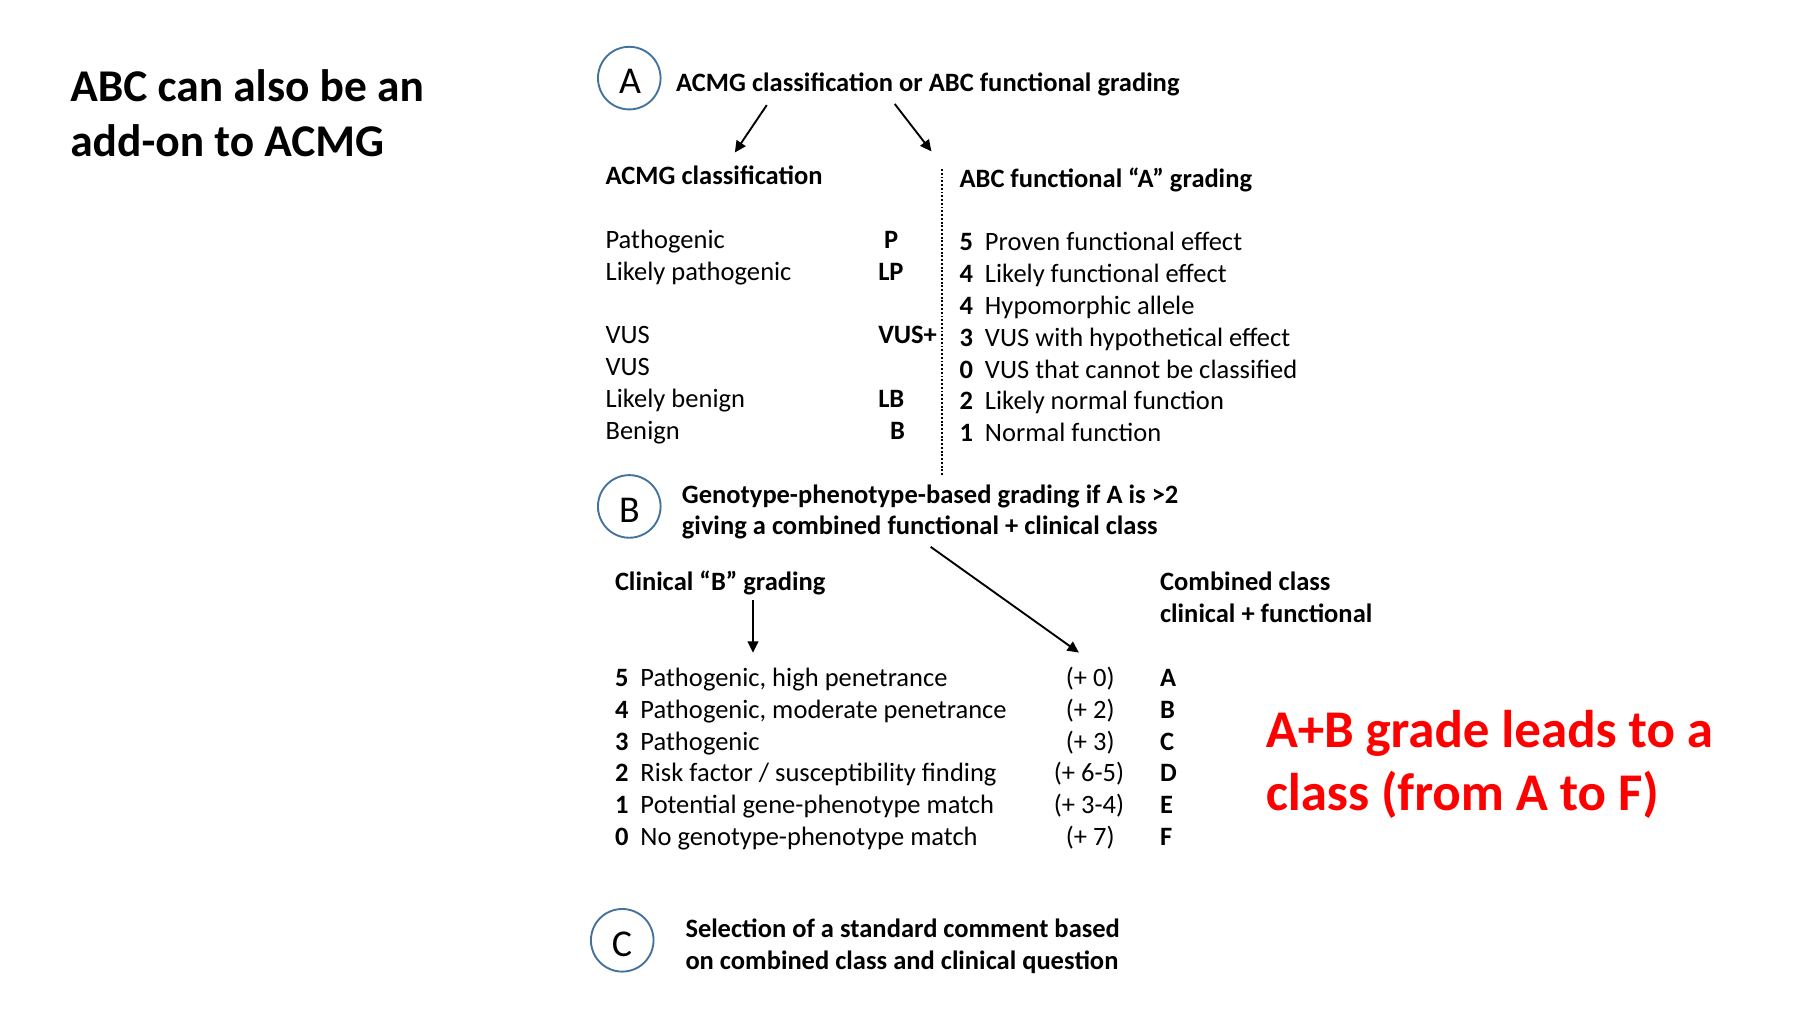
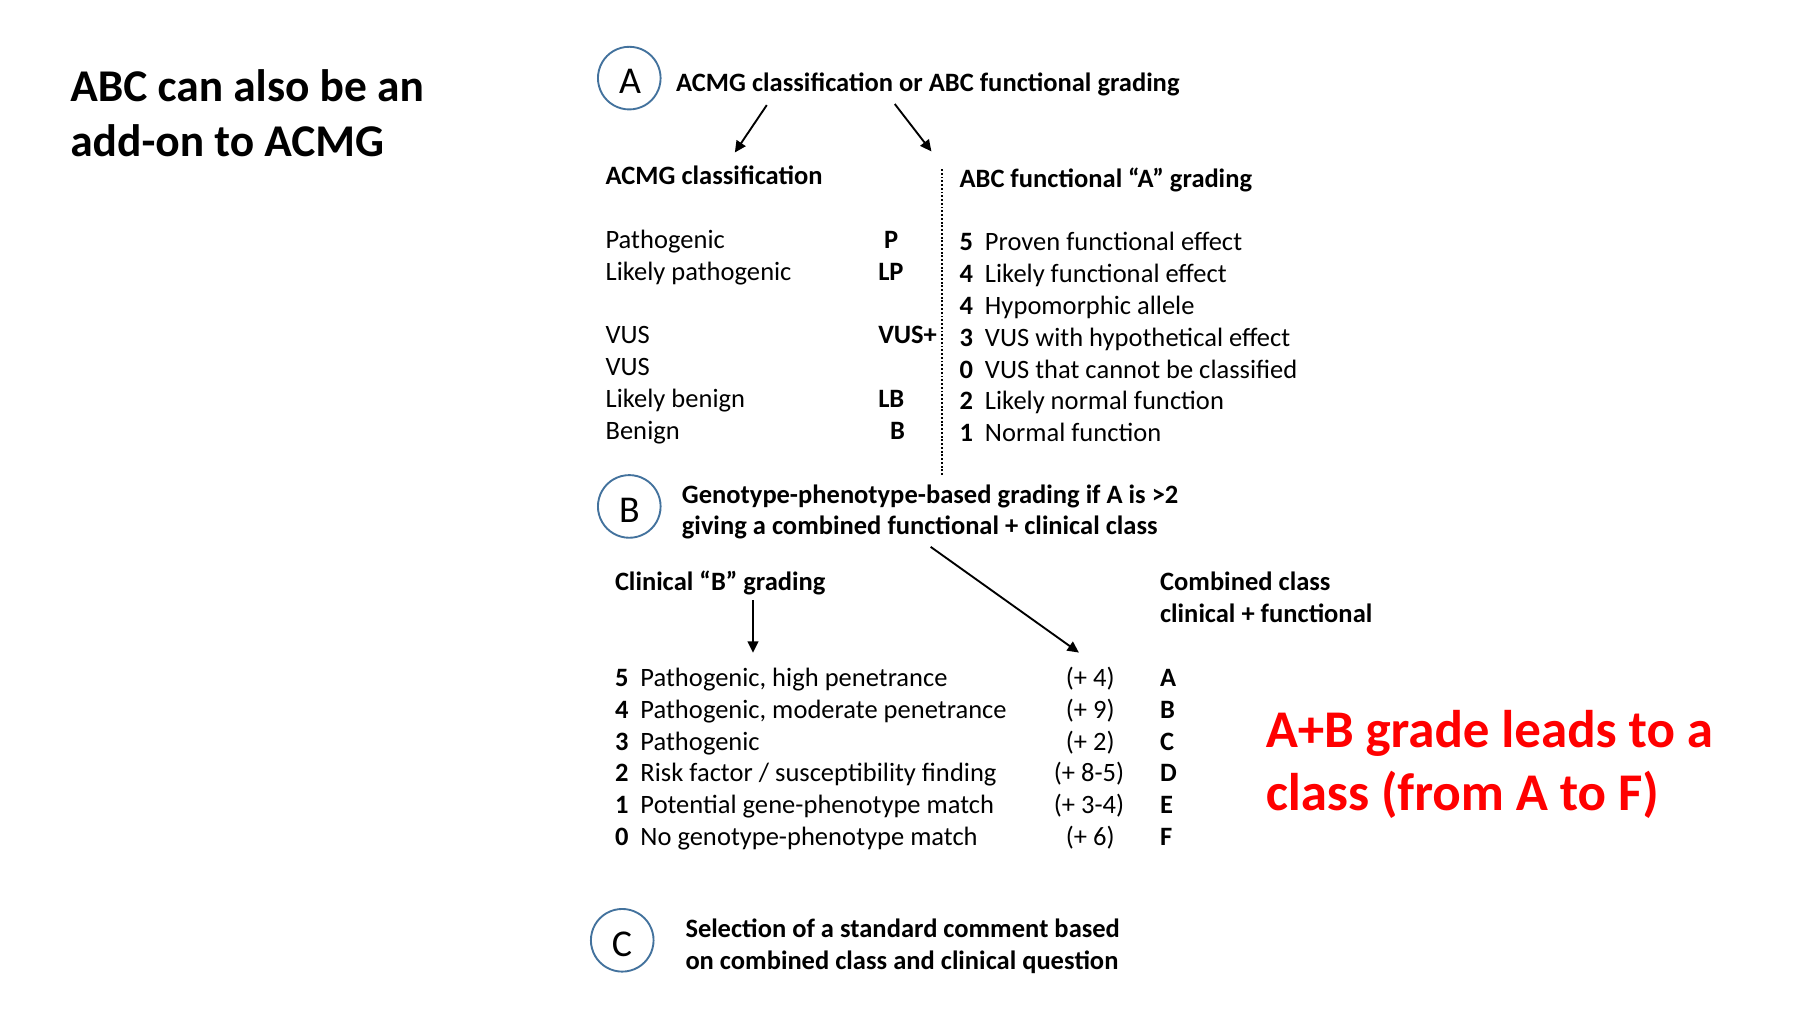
0: 0 -> 4 (1104, 678)
2: 2 -> 9 (1104, 710)
3: 3 -> 2 (1104, 741)
6-5: 6-5 -> 8-5 (1103, 773)
7: 7 -> 6 (1104, 837)
